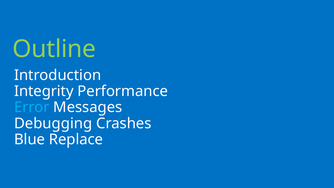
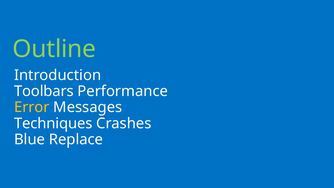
Integrity: Integrity -> Toolbars (44, 91)
Error colour: light blue -> yellow (32, 107)
Debugging: Debugging -> Techniques (53, 123)
